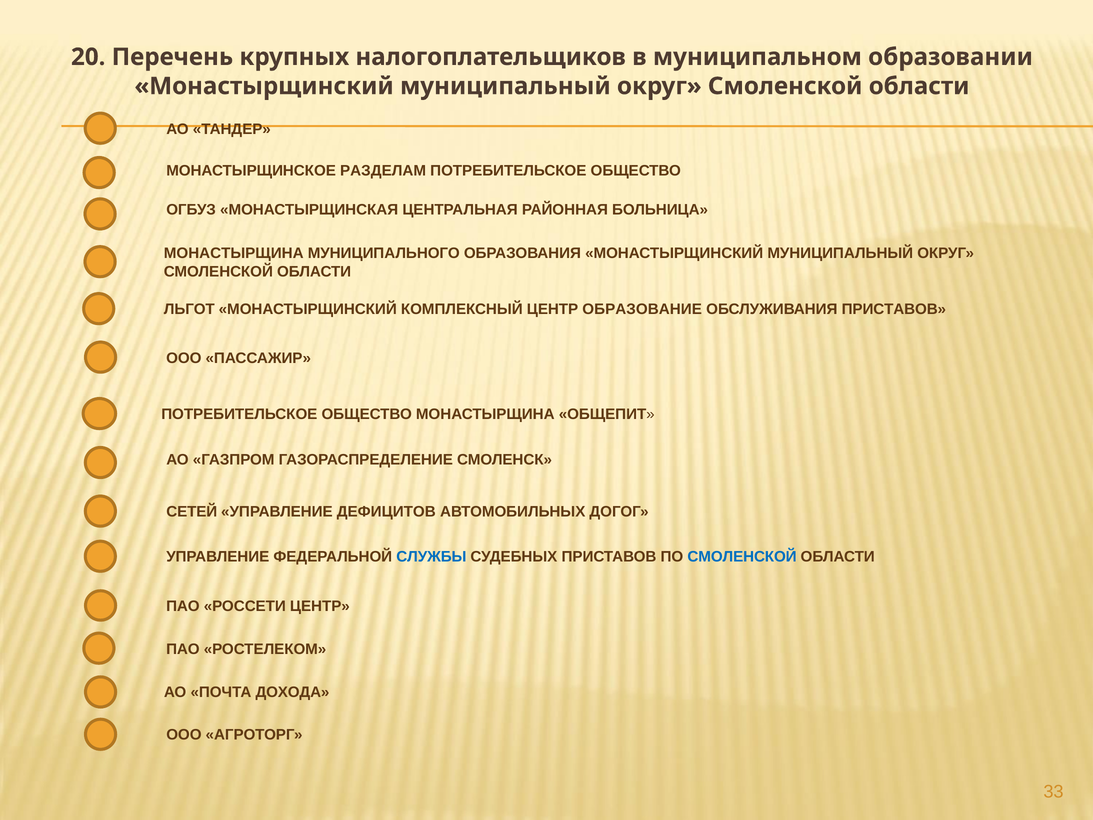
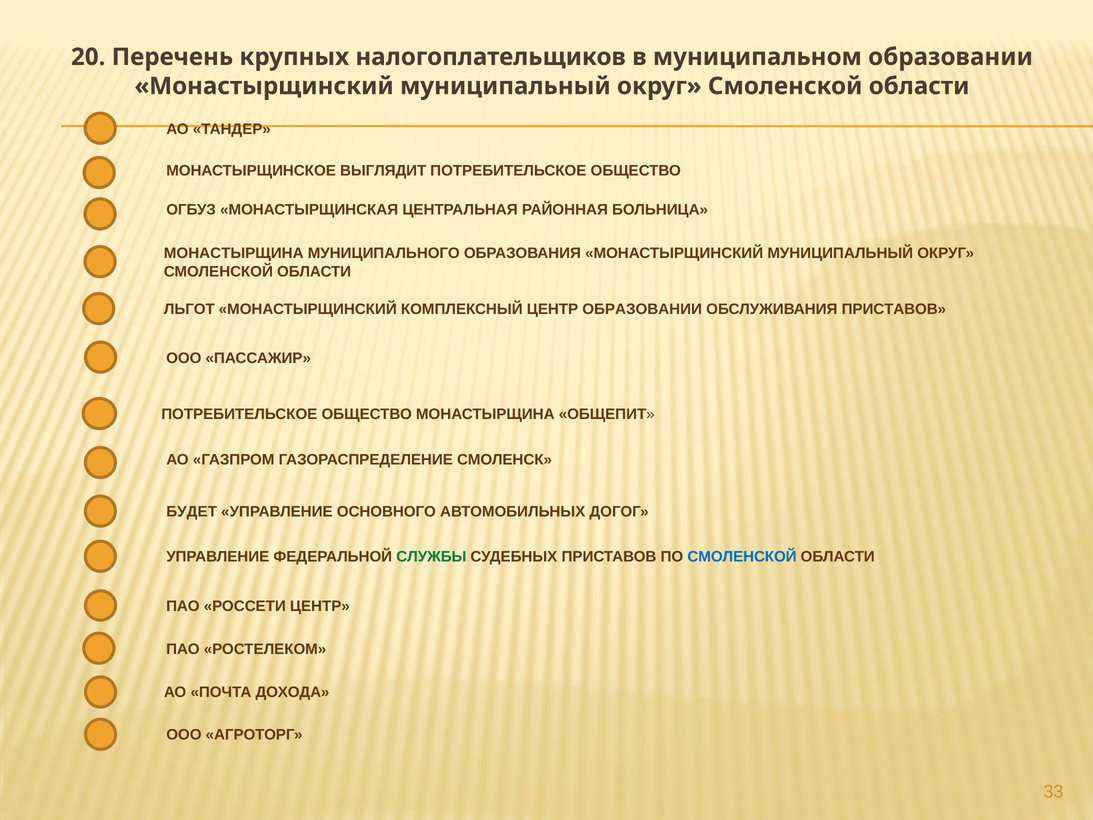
РАЗДЕЛАМ: РАЗДЕЛАМ -> ВЫГЛЯДИТ (383, 171)
ЦЕНТР ОБРАЗОВАНИЕ: ОБРАЗОВАНИЕ -> ОБРАЗОВАНИИ (642, 309)
СЕТЕЙ: СЕТЕЙ -> БУДЕТ (192, 511)
ДЕФИЦИТОВ: ДЕФИЦИТОВ -> ОСНОВНОГО (386, 511)
СЛУЖБЫ colour: blue -> green (431, 557)
